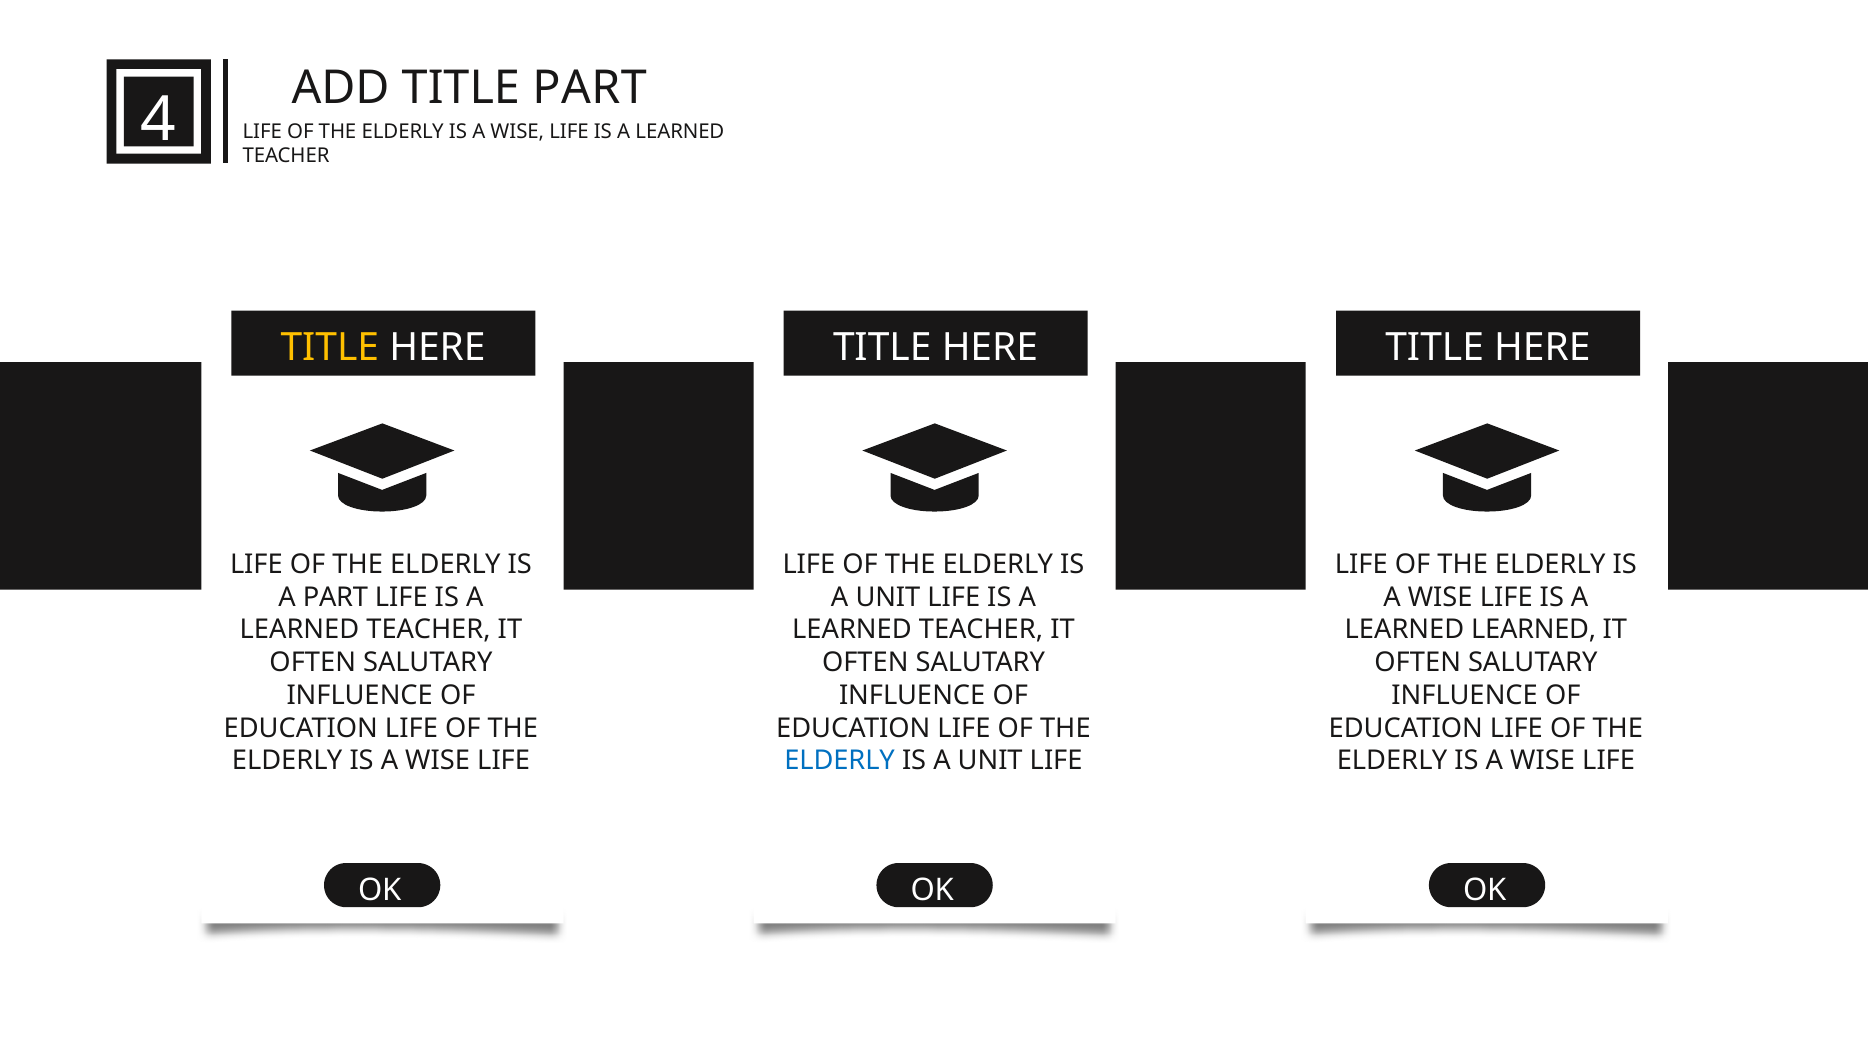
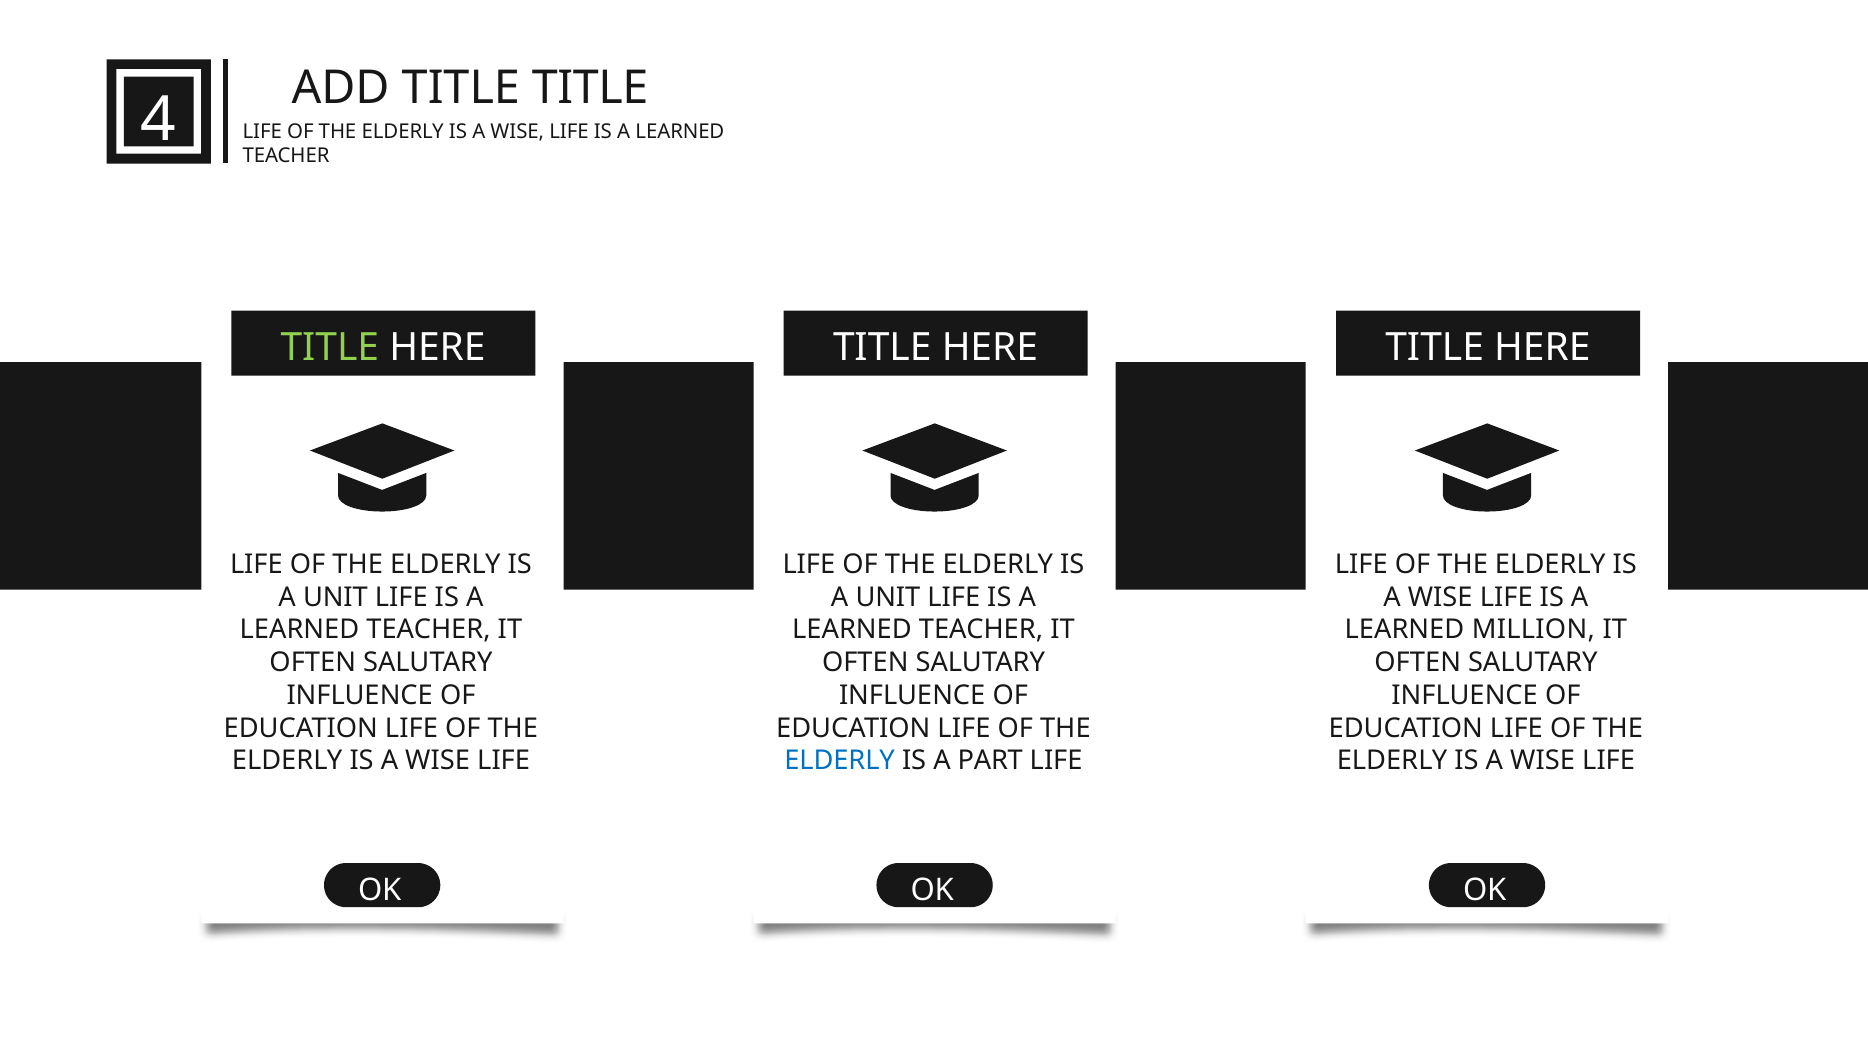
TITLE PART: PART -> TITLE (590, 89)
TITLE colour: yellow -> light green (330, 347)
PART: PART -> UNIT (335, 597)
LEARNED LEARNED: LEARNED -> MILLION (1533, 630)
UNIT: UNIT -> PART (990, 761)
